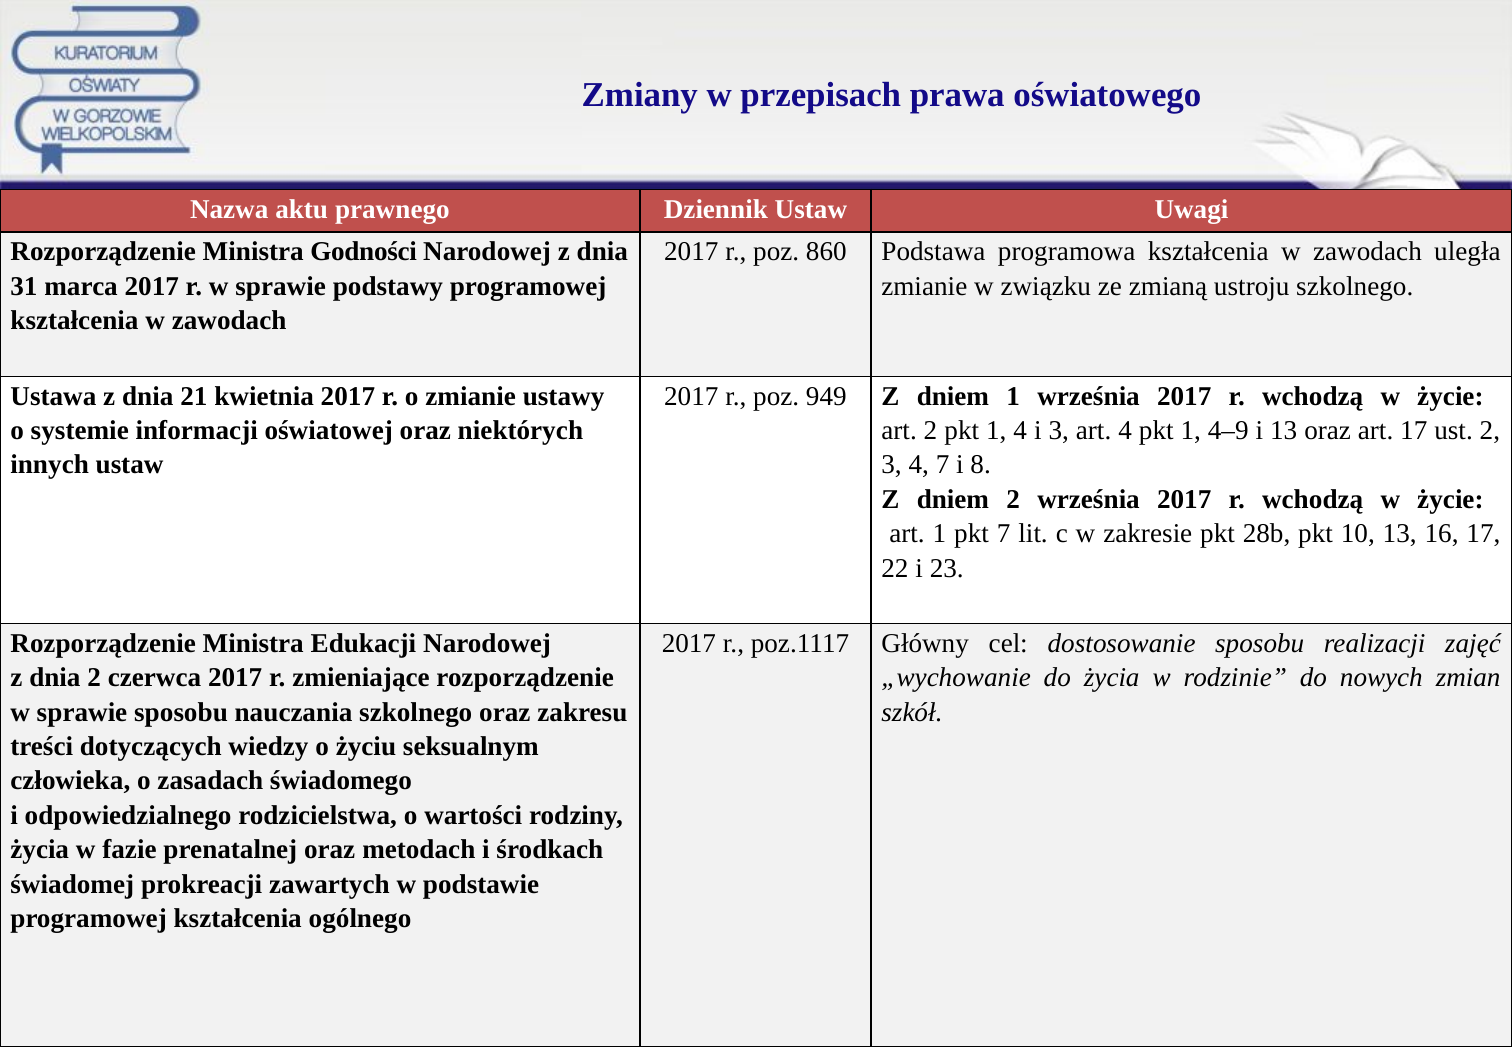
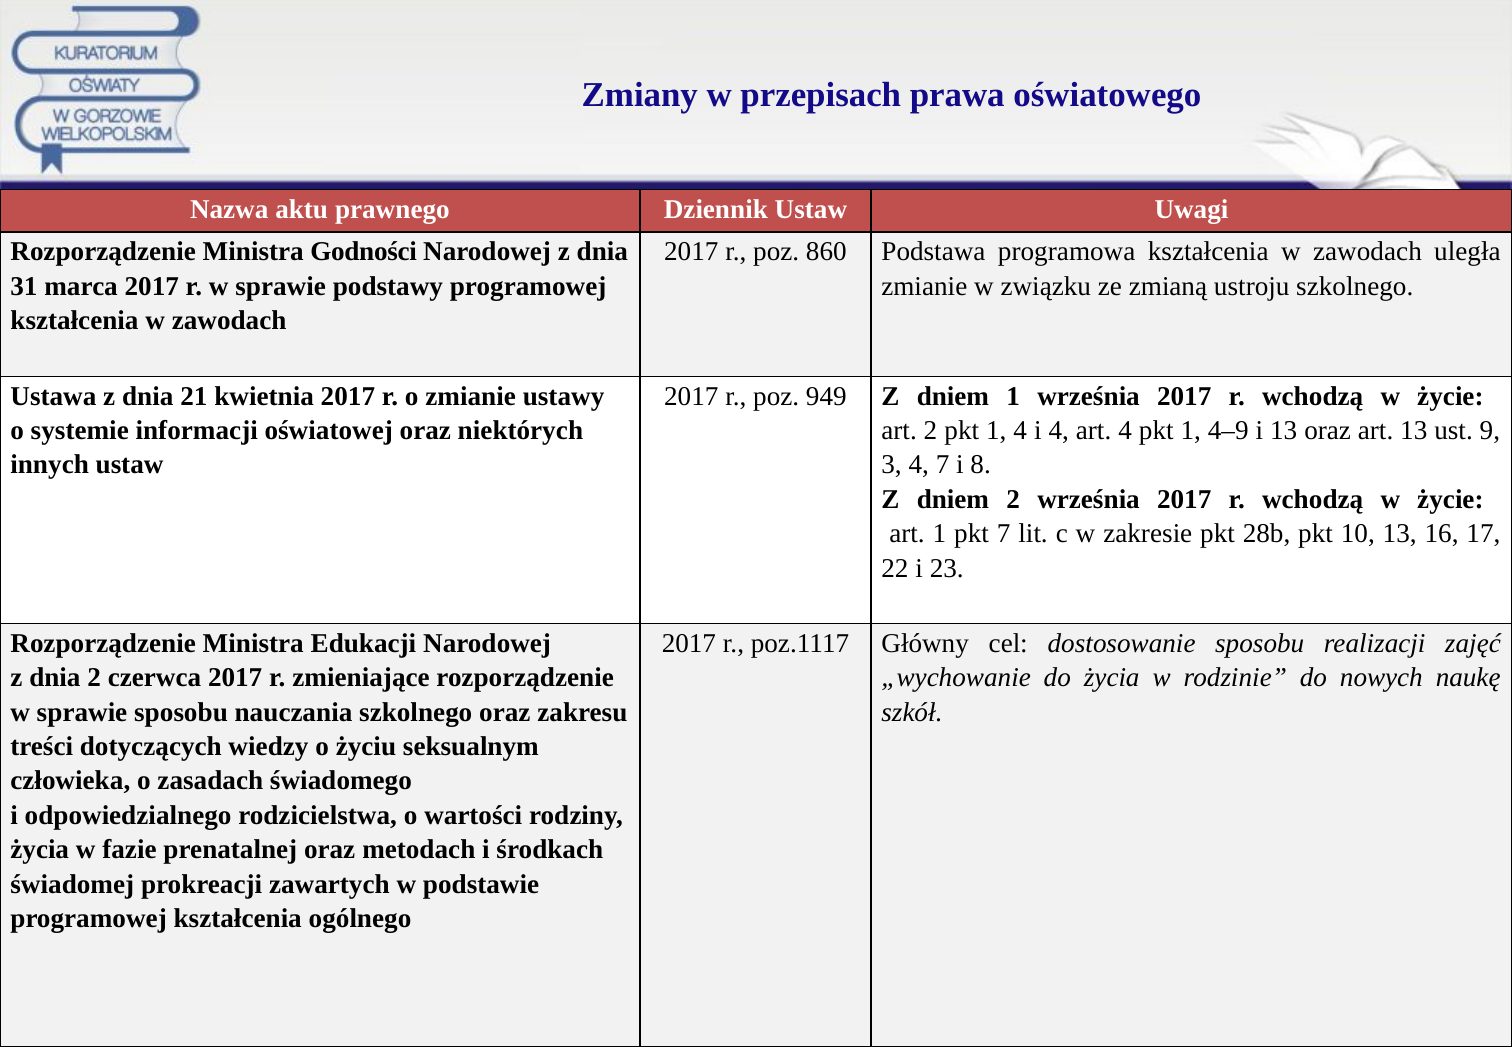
i 3: 3 -> 4 (1059, 430)
art 17: 17 -> 13 (1414, 430)
ust 2: 2 -> 9 (1490, 430)
zmian: zmian -> naukę (1468, 677)
